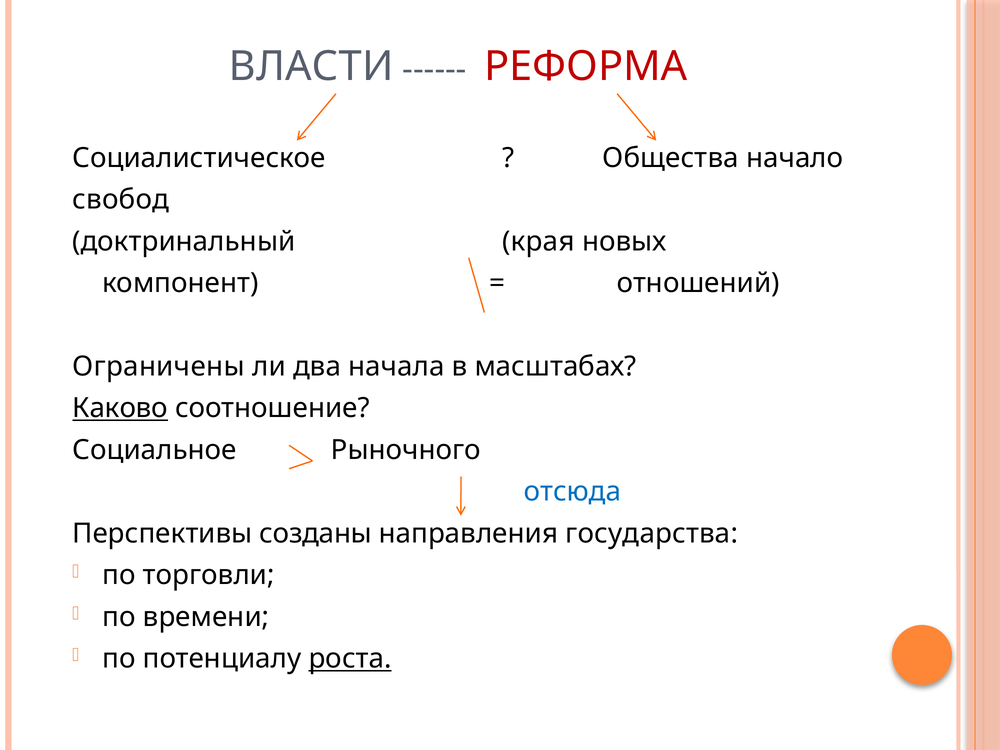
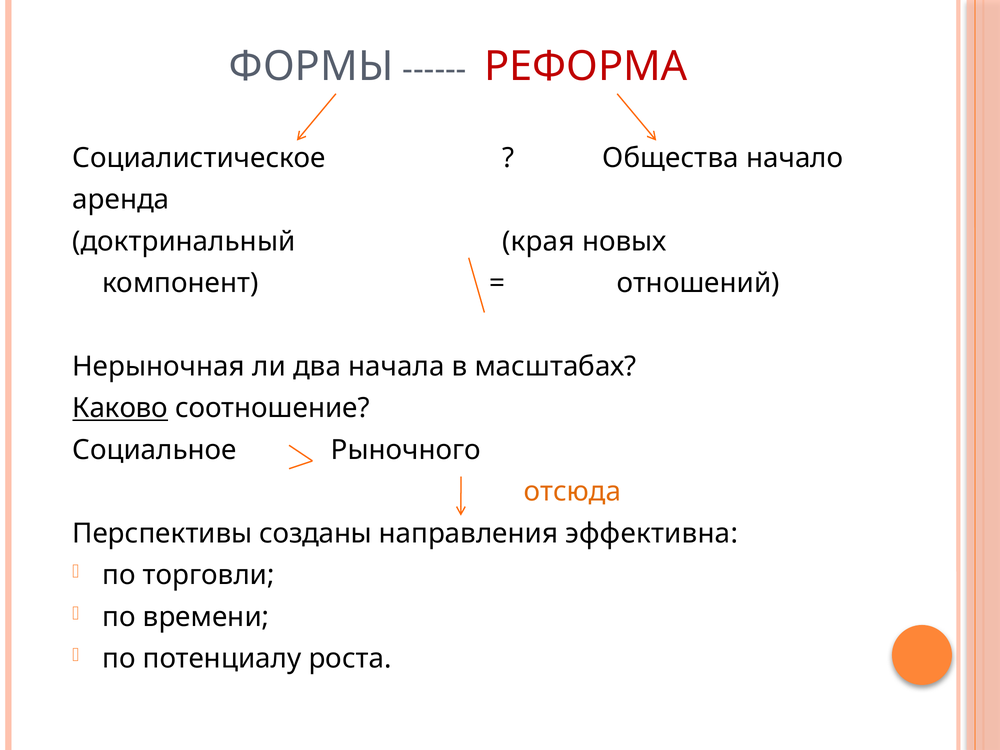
ВЛАСТИ: ВЛАСТИ -> ФОРМЫ (311, 67)
свобод: свобод -> аренда (121, 200)
Ограничены: Ограничены -> Нерыночная (159, 367)
отсюда colour: blue -> orange (572, 492)
государства: государства -> эффективна (652, 533)
роста underline: present -> none (350, 659)
